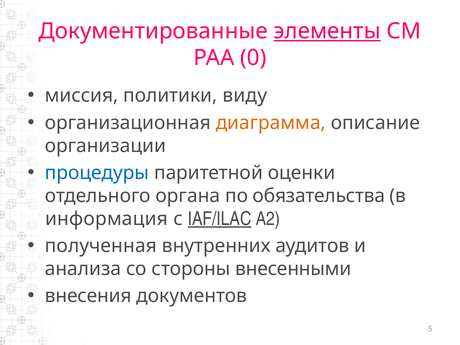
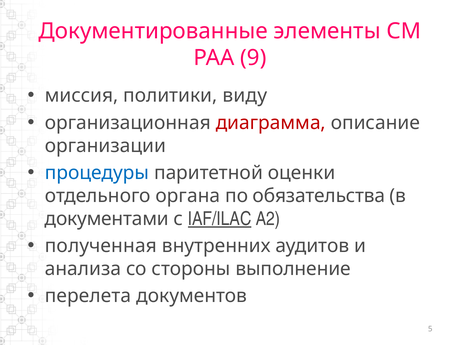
элементы underline: present -> none (327, 31)
0: 0 -> 9 (253, 58)
диаграмма colour: orange -> red (271, 123)
информация: информация -> документами (107, 219)
внесенными: внесенными -> выполнение (293, 269)
внесения: внесения -> перелета (88, 296)
